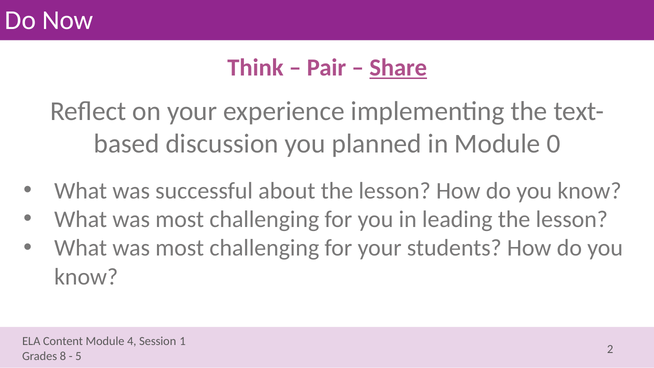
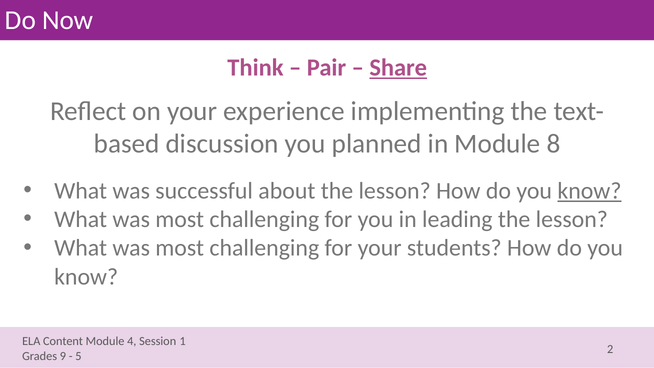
0: 0 -> 8 (553, 144)
know underline: none -> present (589, 191)
8: 8 -> 9 (63, 356)
